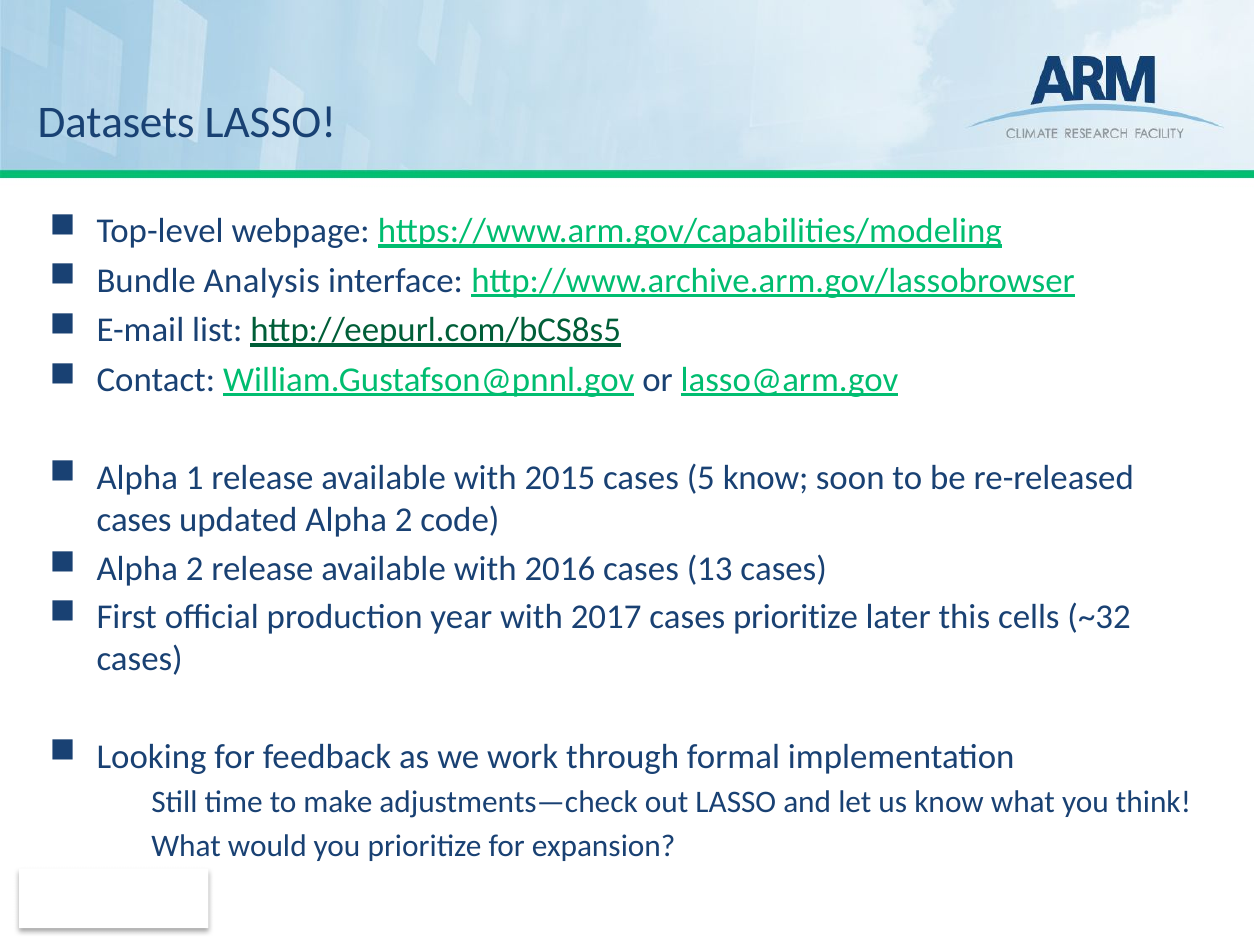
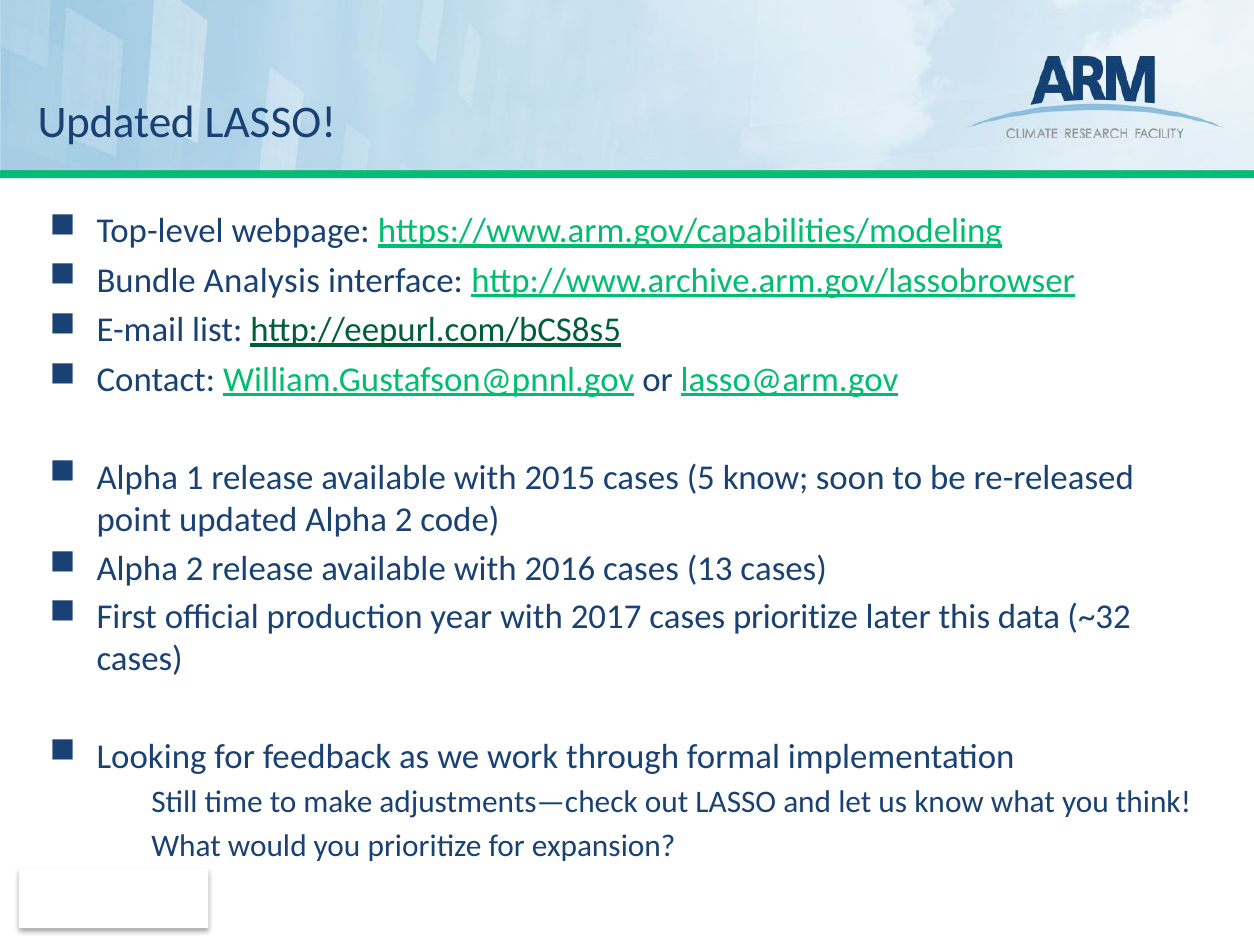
Datasets: Datasets -> Updated (116, 123)
cases: cases -> point (134, 520)
cells: cells -> data (1029, 618)
